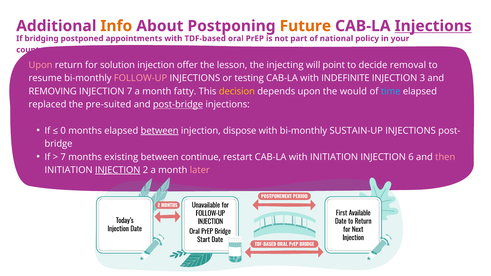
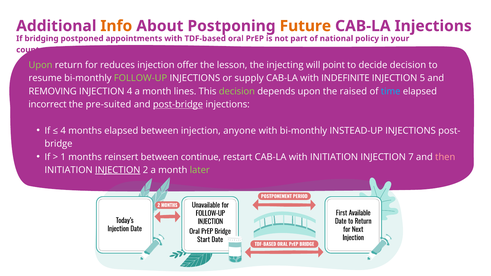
Injections underline: present -> none (433, 26)
Upon colour: pink -> light green (41, 65)
solution: solution -> reduces (117, 65)
decide removal: removal -> decision (408, 65)
FOLLOW-UP colour: pink -> light green (141, 78)
testing: testing -> supply (249, 78)
3: 3 -> 5 (422, 78)
INJECTION 7: 7 -> 4 (130, 91)
fatty: fatty -> lines (185, 91)
decision colour: yellow -> light green (237, 91)
would: would -> raised (353, 91)
replaced: replaced -> incorrect (48, 105)
0: 0 -> 4 (63, 131)
between underline: present -> none (160, 131)
dispose: dispose -> anyone (240, 131)
SUSTAIN-UP: SUSTAIN-UP -> INSTEAD-UP (356, 131)
7: 7 -> 1 (63, 157)
existing: existing -> reinsert (121, 157)
6: 6 -> 7 (411, 157)
later colour: pink -> light green (200, 170)
